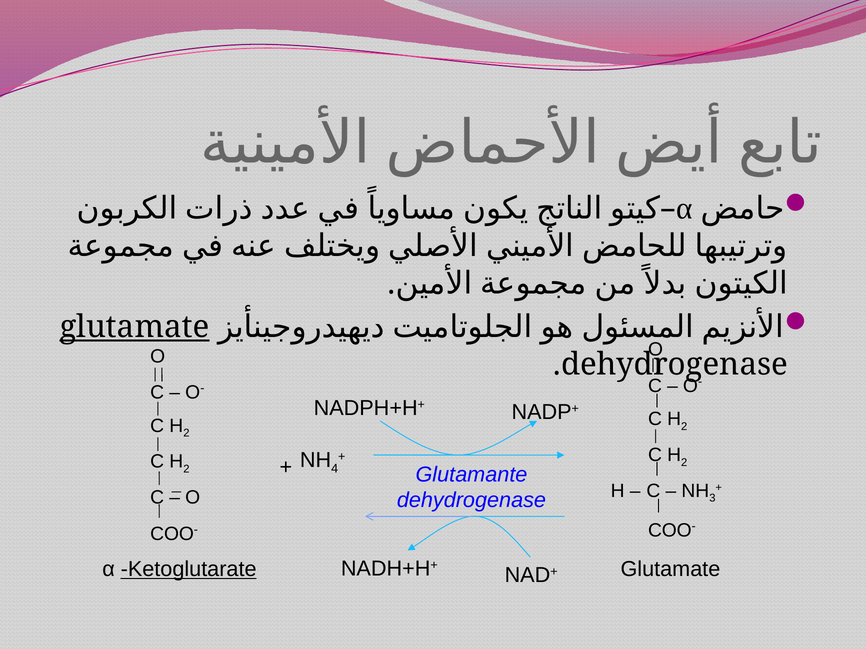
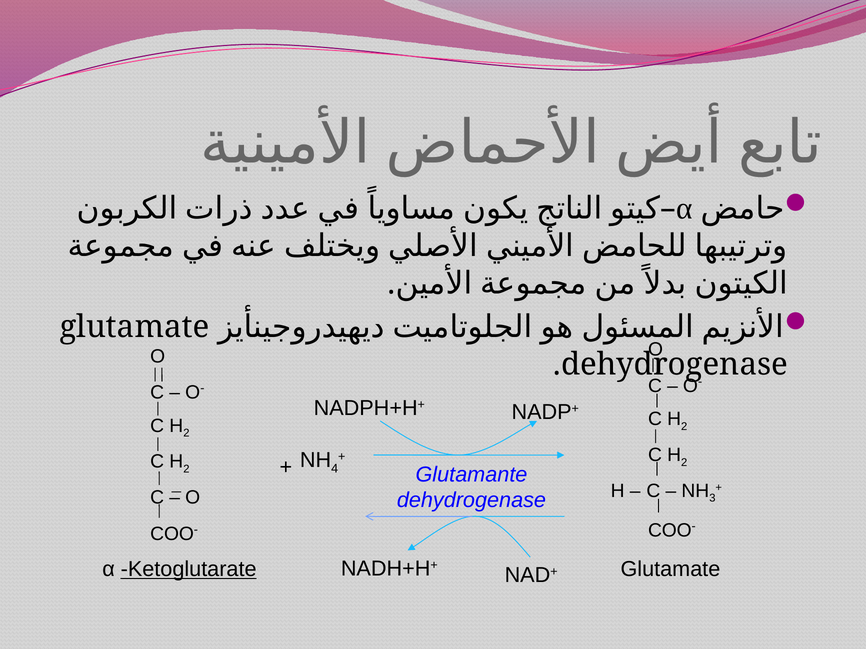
glutamate underline: present -> none (135, 327)
